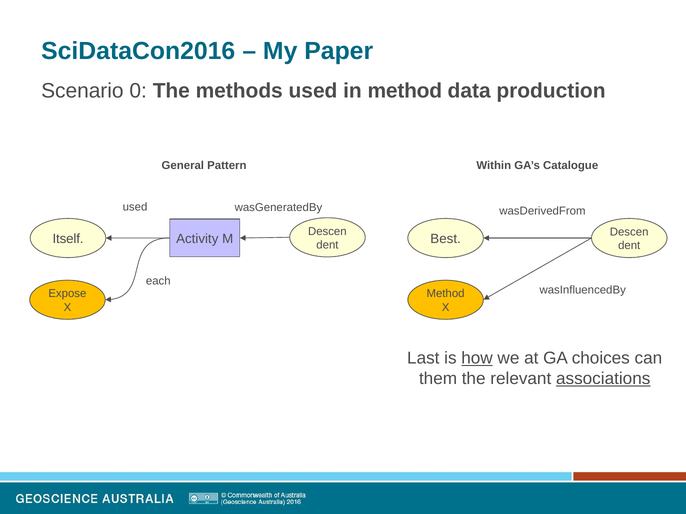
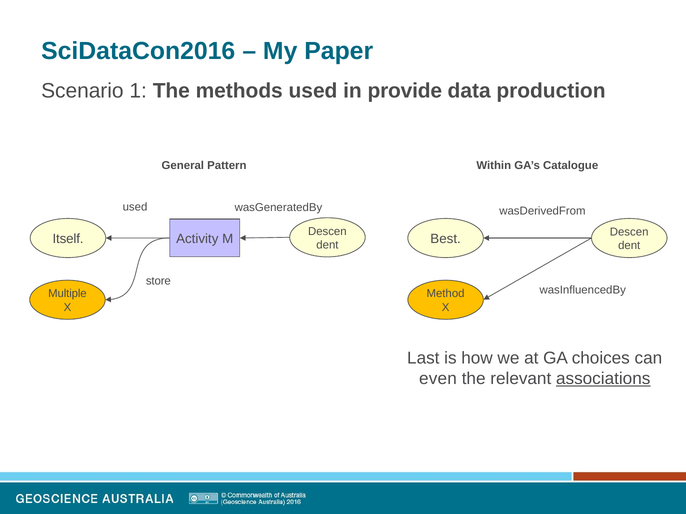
0: 0 -> 1 (138, 91)
in method: method -> provide (405, 91)
each: each -> store (158, 281)
Expose: Expose -> Multiple (67, 294)
how underline: present -> none (477, 359)
them: them -> even (438, 379)
